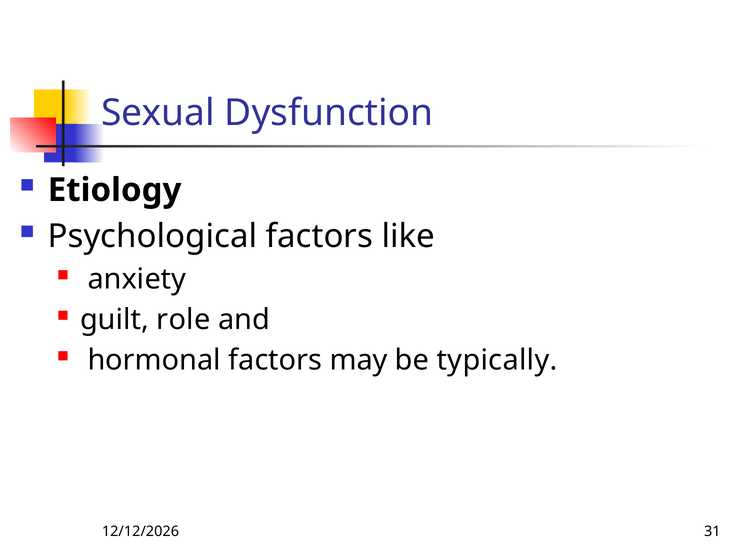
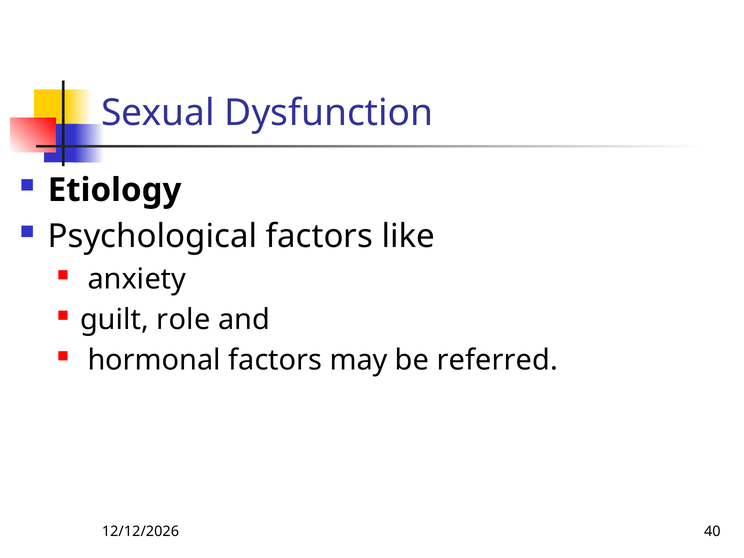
typically: typically -> referred (497, 360)
31: 31 -> 40 (712, 531)
